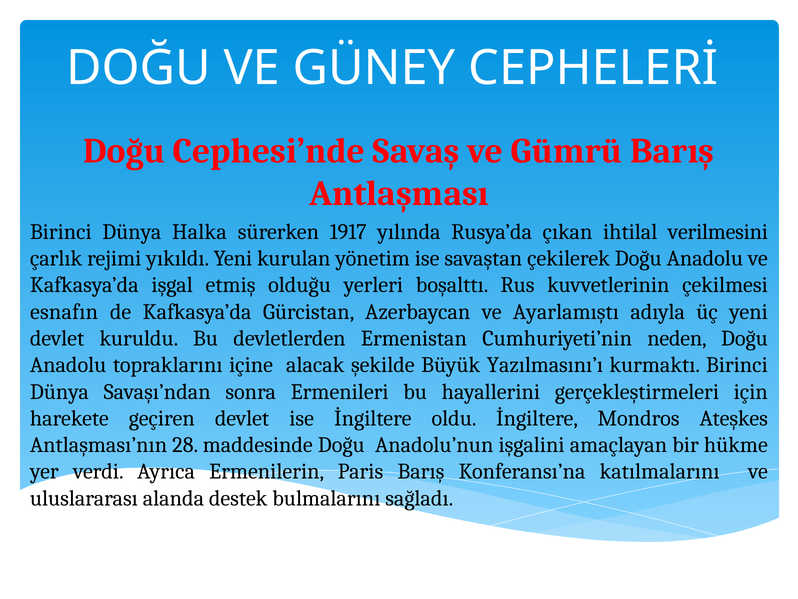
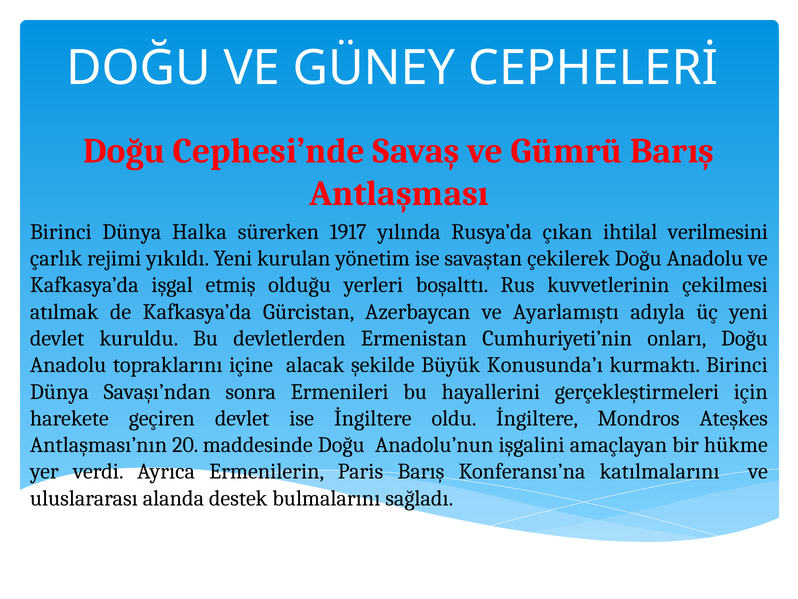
esnafın: esnafın -> atılmak (64, 312)
neden: neden -> onları (677, 338)
Yazılmasını’ı: Yazılmasını’ı -> Konusunda’ı (545, 365)
28: 28 -> 20 (185, 445)
